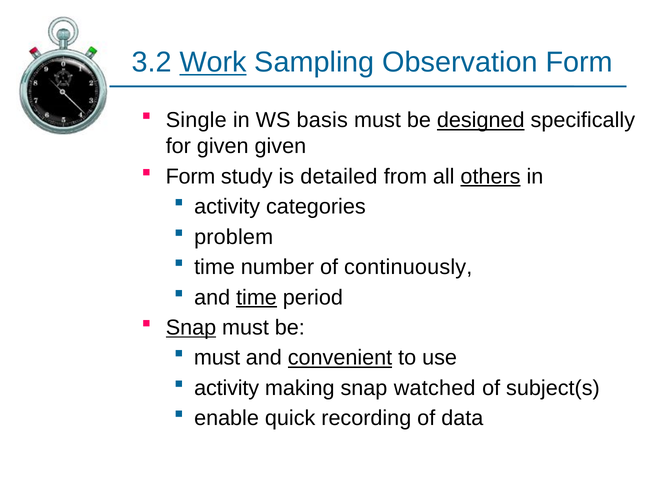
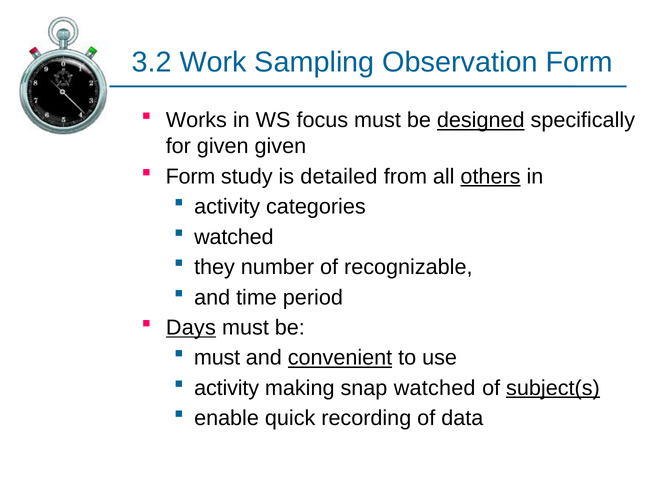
Work underline: present -> none (213, 62)
Single: Single -> Works (196, 120)
basis: basis -> focus (322, 120)
problem: problem -> watched (234, 237)
time: time -> they (215, 267)
continuously: continuously -> recognizable (408, 267)
time underline: present -> none (257, 297)
Snap: Snap -> Days (191, 328)
subject(s underline: none -> present (553, 388)
